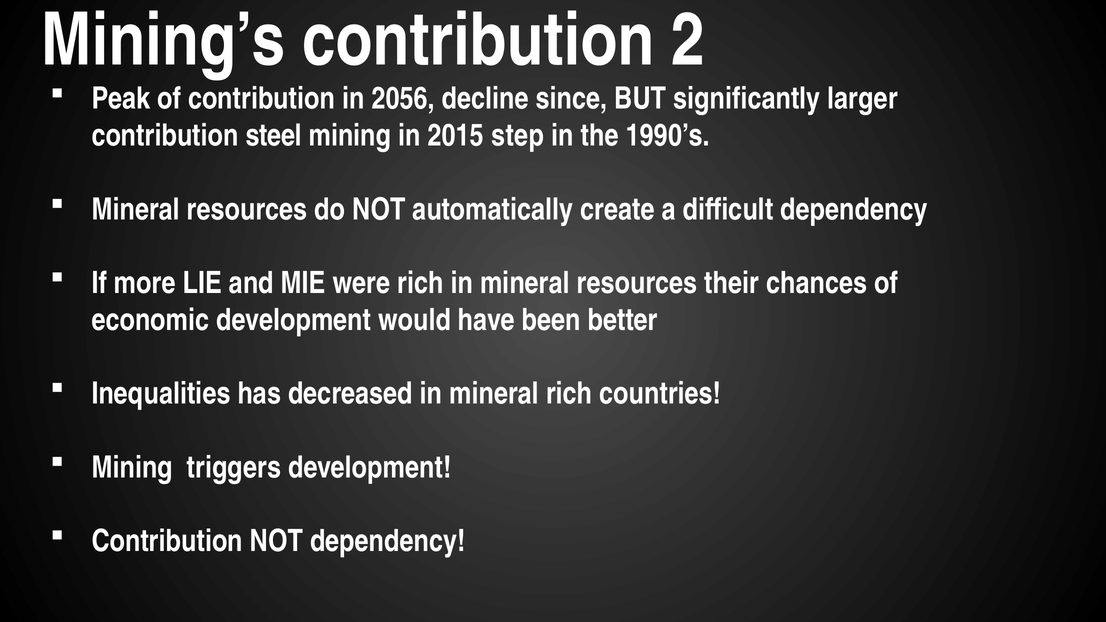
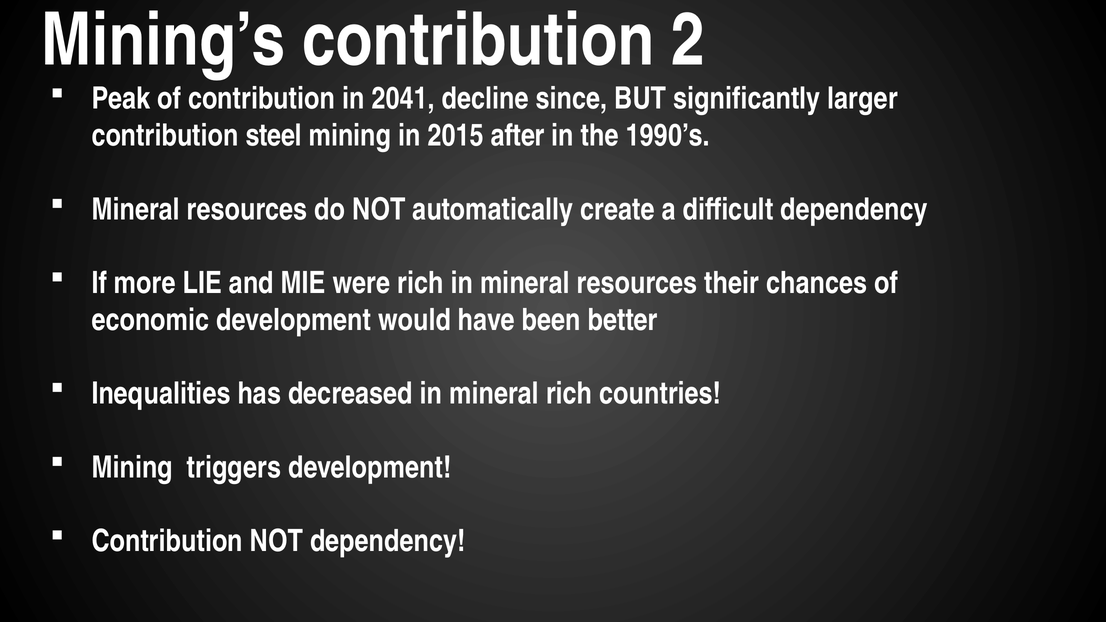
2056: 2056 -> 2041 (403, 99)
step: step -> after (518, 136)
